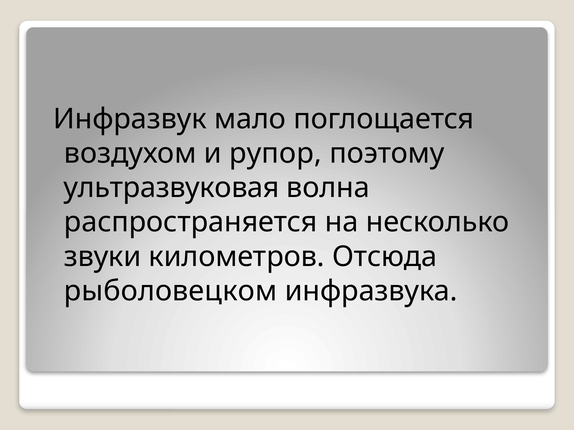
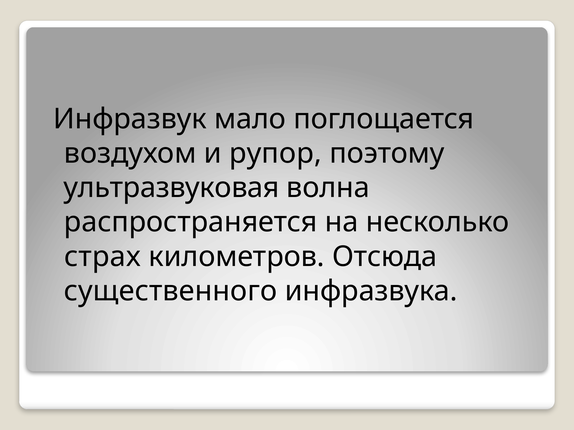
звуки: звуки -> страх (102, 257)
рыболовецком: рыболовецком -> существенного (171, 291)
